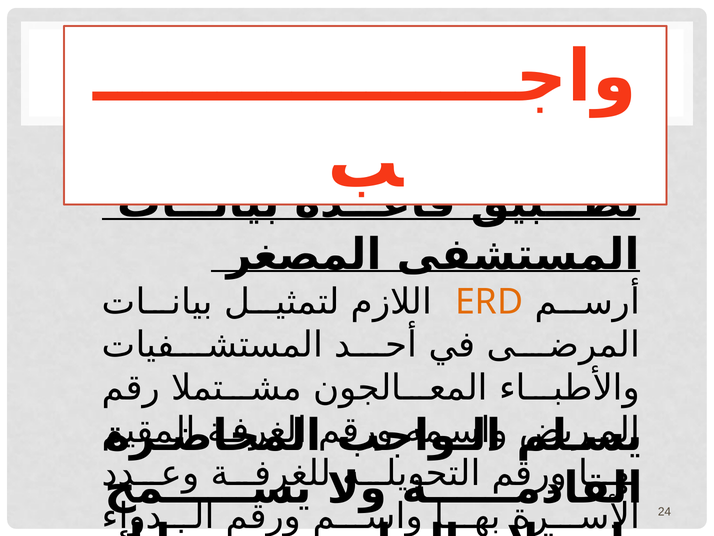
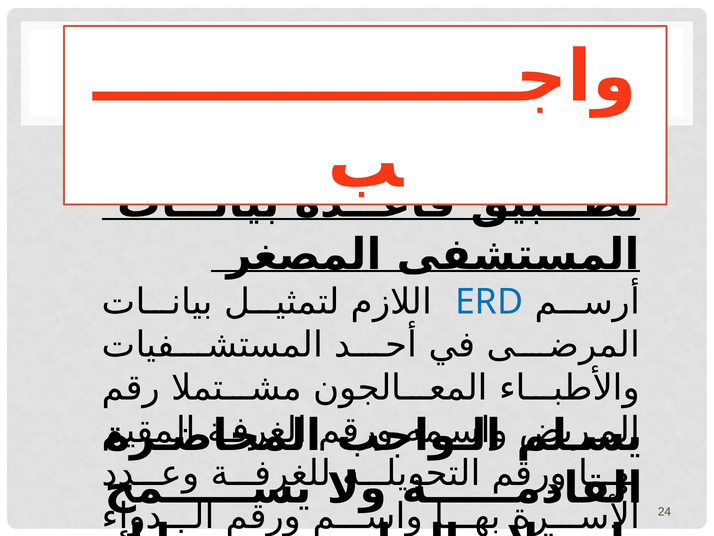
ERD colour: orange -> blue (489, 302)
